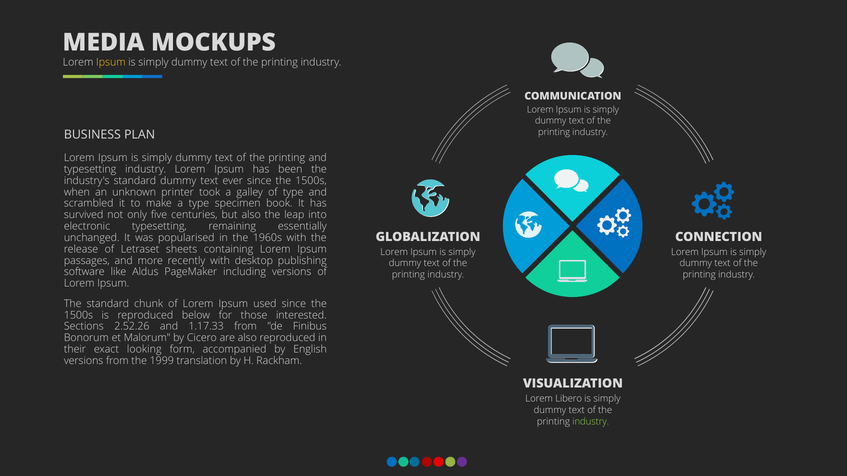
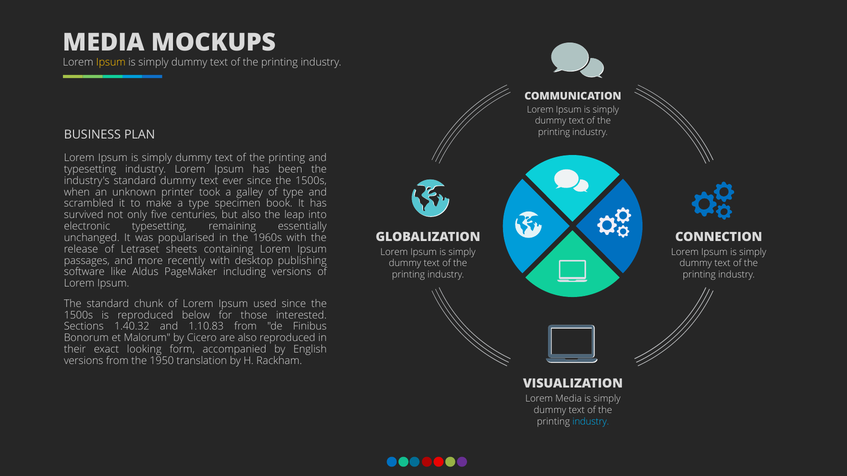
2.52.26: 2.52.26 -> 1.40.32 (132, 327)
1.17.33: 1.17.33 -> 1.10.83 (206, 327)
1999: 1999 -> 1950 (162, 361)
Lorem Libero: Libero -> Media (569, 399)
industry colour: light green -> light blue (591, 422)
